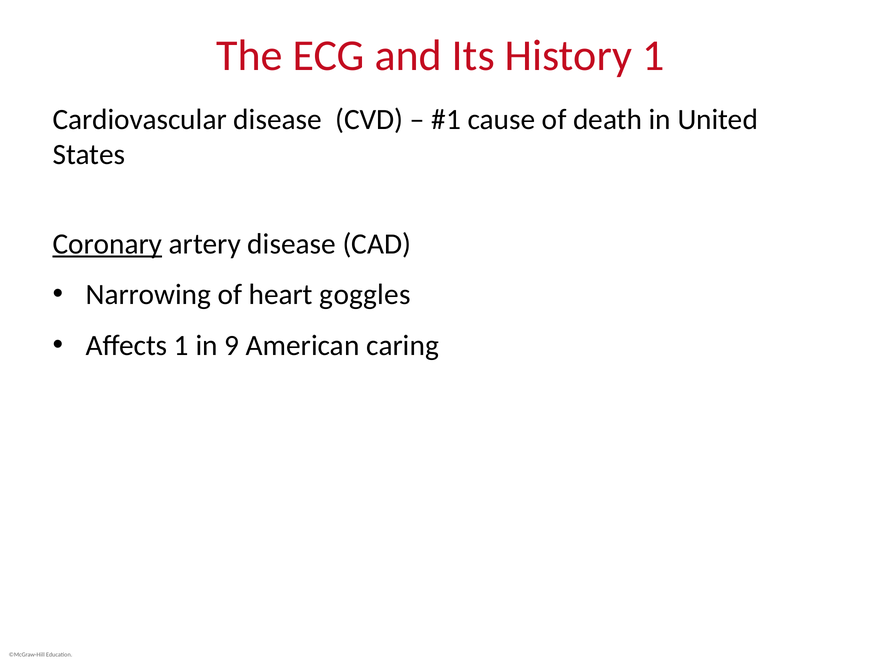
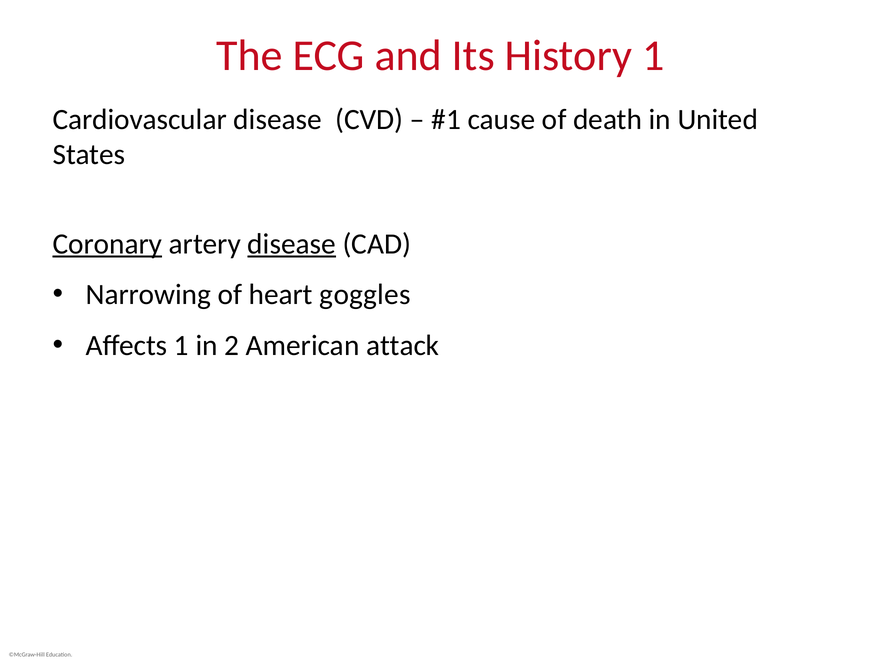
disease underline: none -> present (292, 244)
9: 9 -> 2 (232, 346)
caring: caring -> attack (403, 346)
